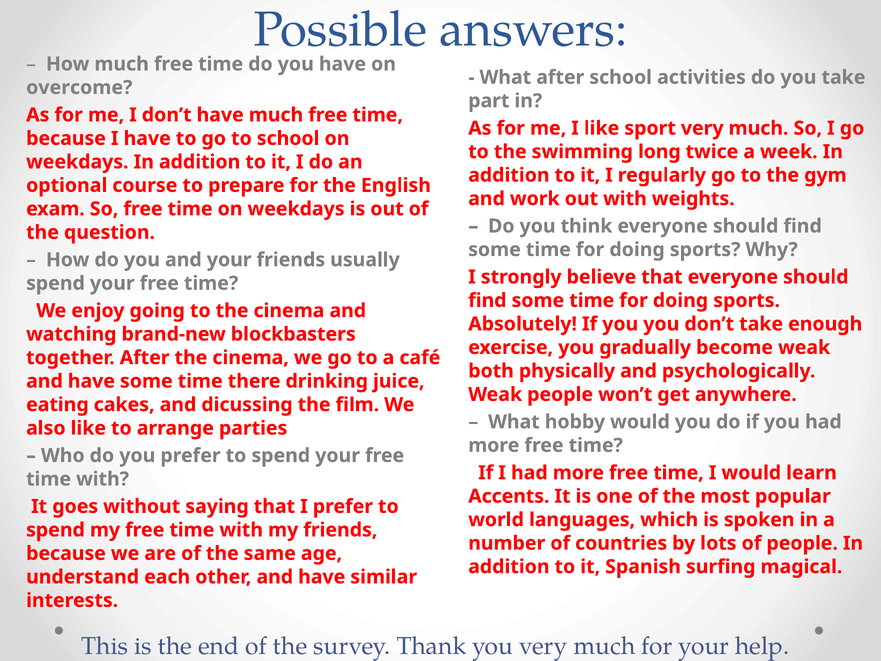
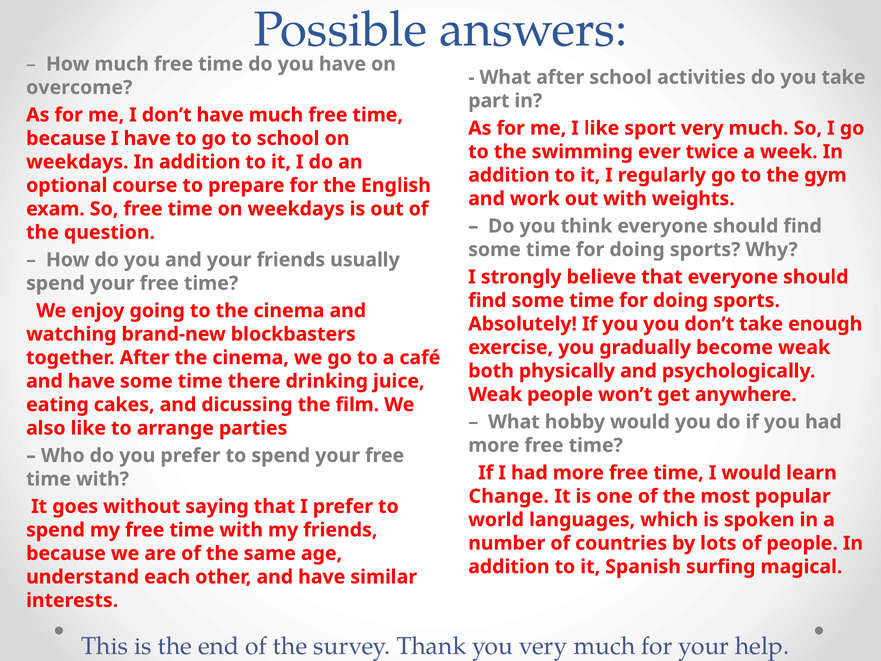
long: long -> ever (659, 152)
Accents: Accents -> Change (509, 496)
